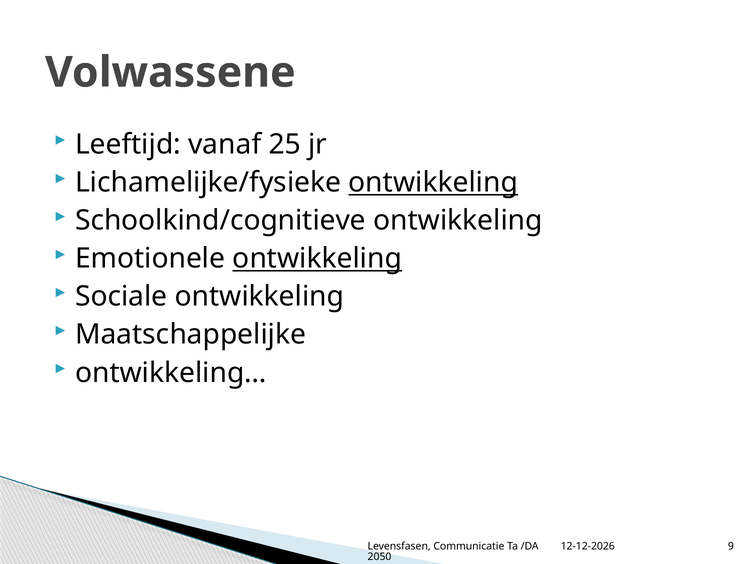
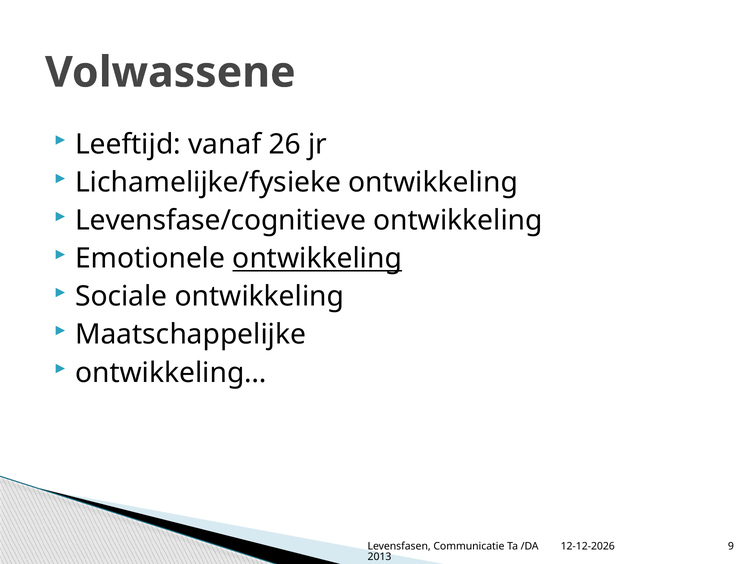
25: 25 -> 26 (285, 144)
ontwikkeling underline: present -> none (433, 182)
Schoolkind/cognitieve: Schoolkind/cognitieve -> Levensfase/cognitieve (221, 221)
2050: 2050 -> 2013 (380, 557)
